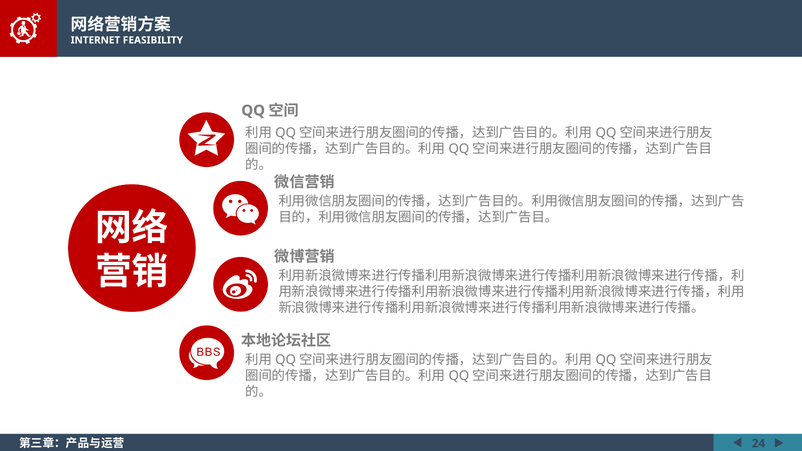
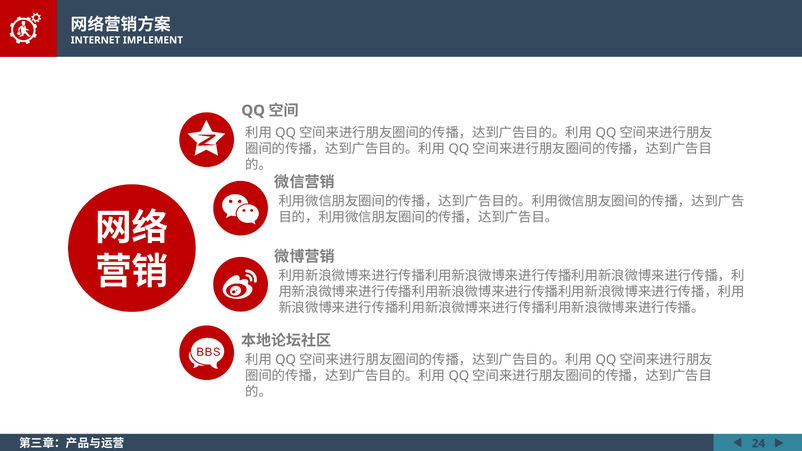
FEASIBILITY: FEASIBILITY -> IMPLEMENT (153, 40)
